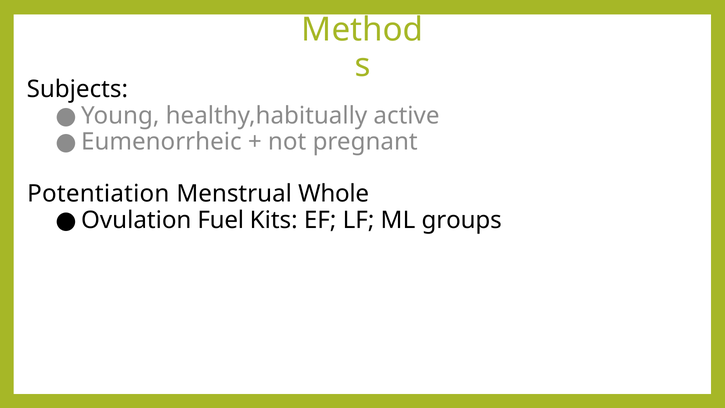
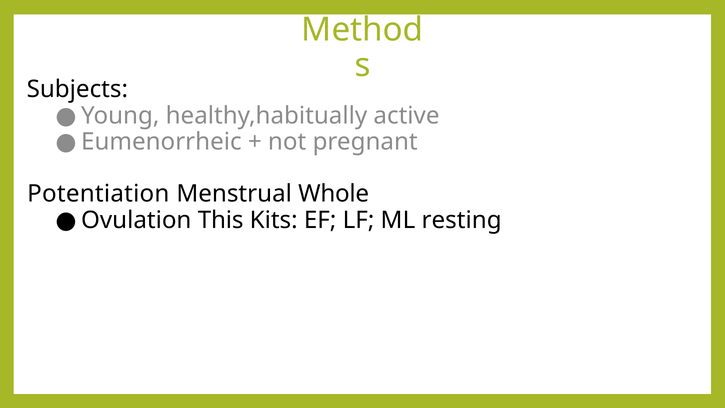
Fuel: Fuel -> This (221, 220)
groups: groups -> resting (462, 220)
